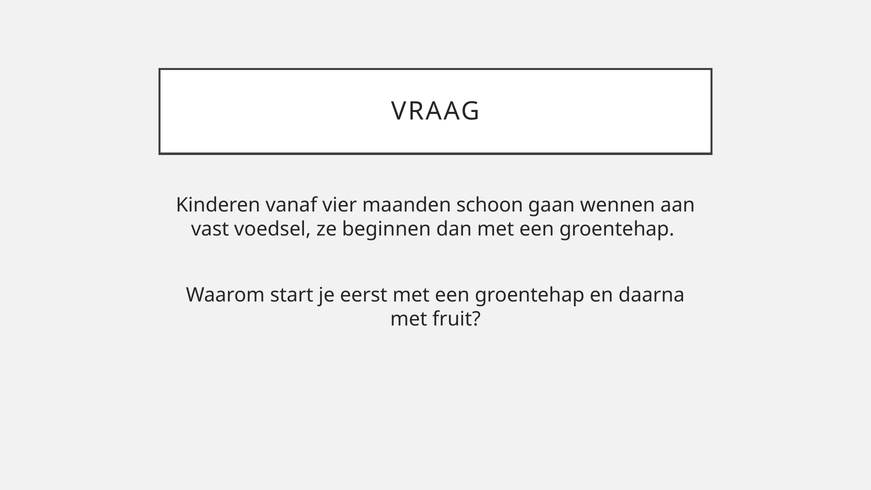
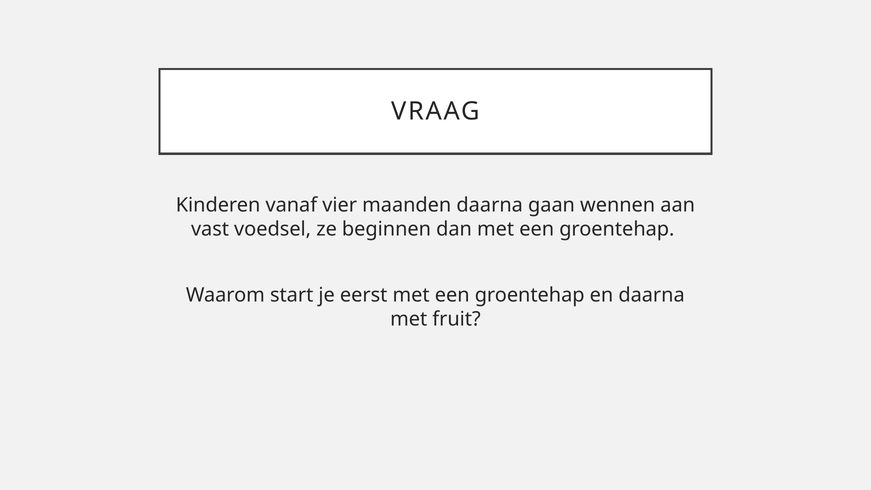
maanden schoon: schoon -> daarna (490, 205)
